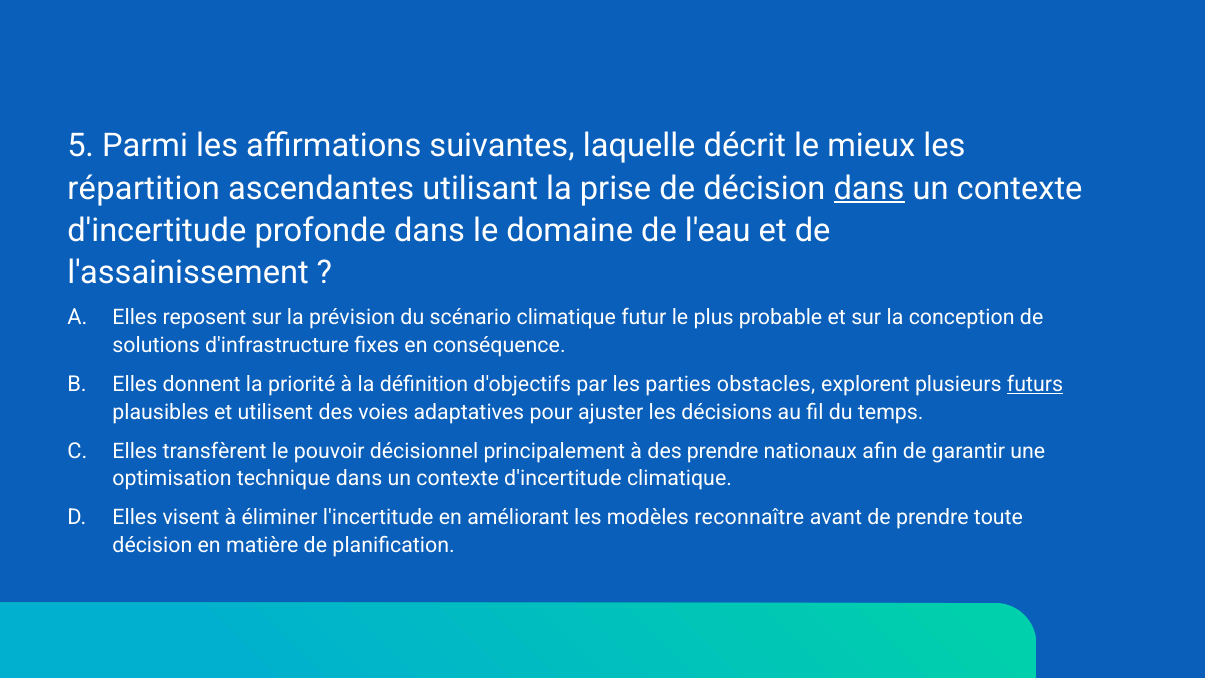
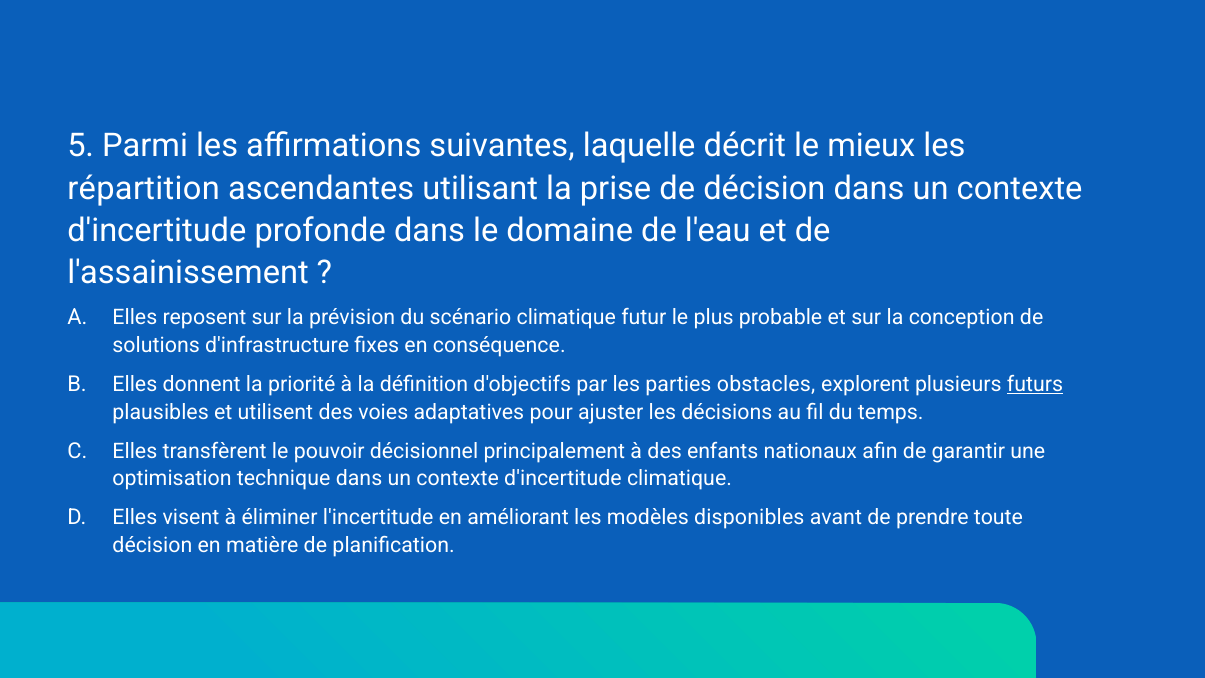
dans underline: present -> none (869, 188)
des prendre: prendre -> enfants (723, 451)
reconnaître: reconnaître -> disponibles (749, 517)
